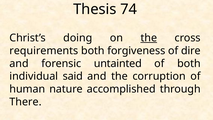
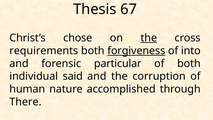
74: 74 -> 67 (129, 9)
doing: doing -> chose (78, 38)
forgiveness underline: none -> present (136, 51)
dire: dire -> into (191, 51)
untainted: untainted -> particular (118, 63)
